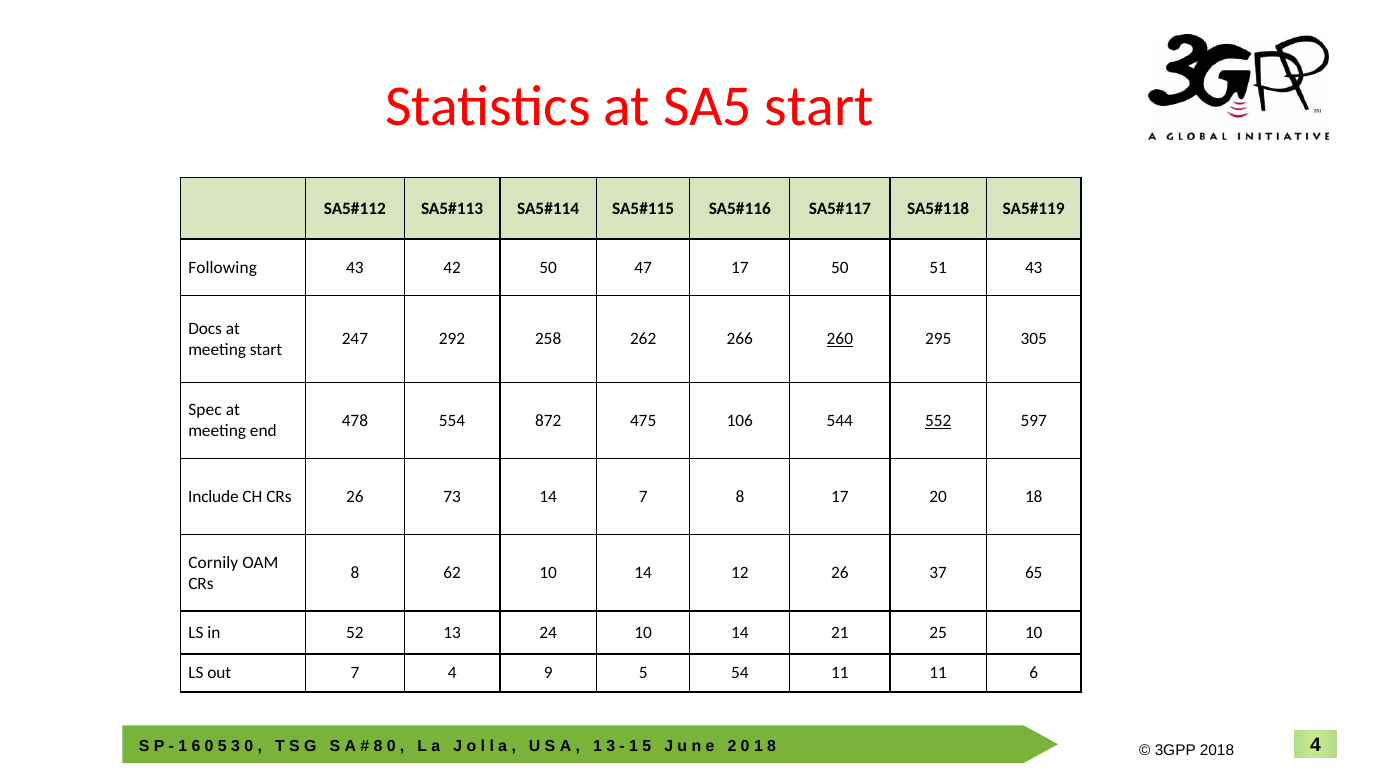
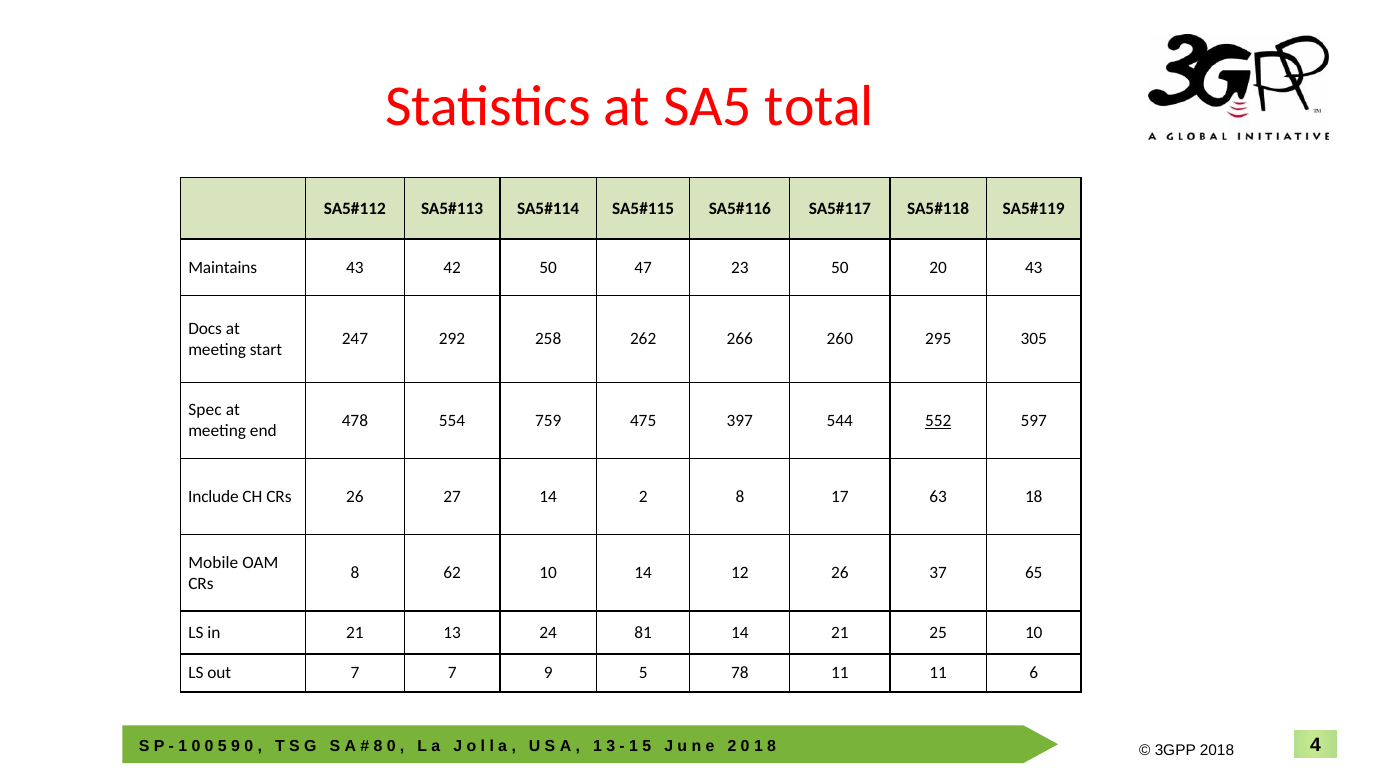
SA5 start: start -> total (820, 106)
Following: Following -> Maintains (223, 268)
47 17: 17 -> 23 (740, 268)
51: 51 -> 20 (938, 268)
260 underline: present -> none (840, 339)
872: 872 -> 759 (548, 421)
106: 106 -> 397 (740, 421)
73: 73 -> 27 (452, 497)
14 7: 7 -> 2 (643, 497)
20: 20 -> 63 (938, 497)
Cornily: Cornily -> Mobile (213, 563)
in 52: 52 -> 21 (355, 633)
24 10: 10 -> 81 (643, 633)
7 4: 4 -> 7 (452, 673)
54: 54 -> 78 (740, 673)
6: 6 -> 0 (196, 746)
5 3: 3 -> 9 (236, 746)
